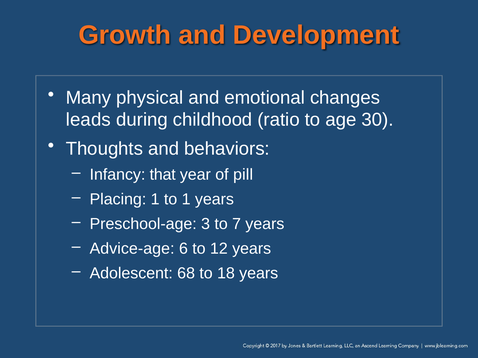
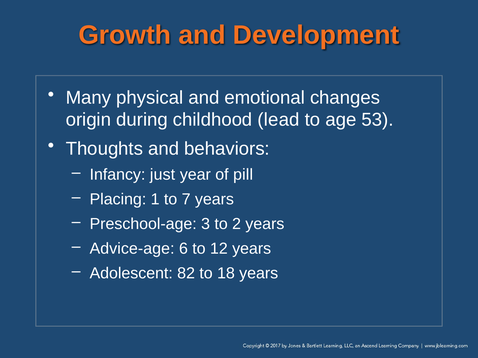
leads: leads -> origin (88, 120)
ratio: ratio -> lead (278, 120)
30: 30 -> 53 (378, 120)
that: that -> just (163, 175)
to 1: 1 -> 7 (186, 200)
7: 7 -> 2 (237, 224)
68: 68 -> 82 (186, 274)
